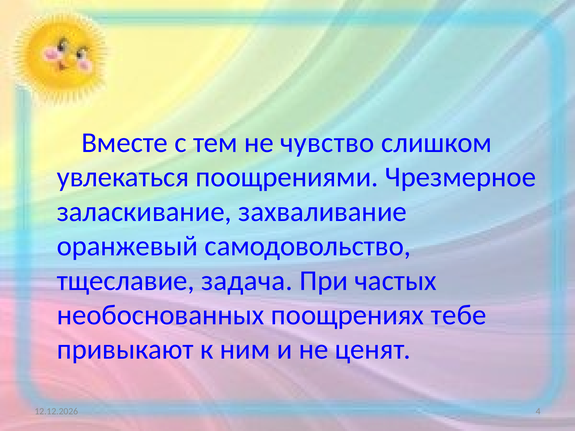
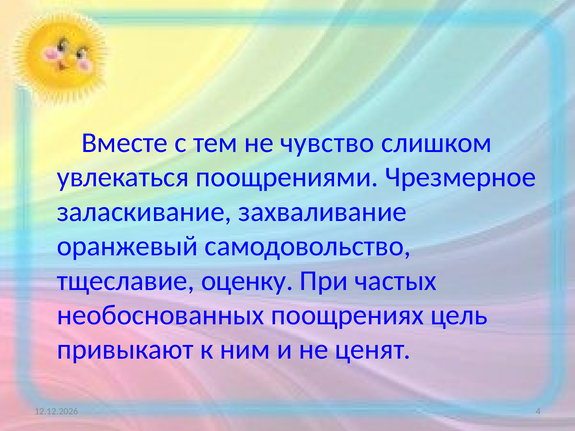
задача: задача -> оценку (247, 281)
тебе: тебе -> цель (459, 315)
